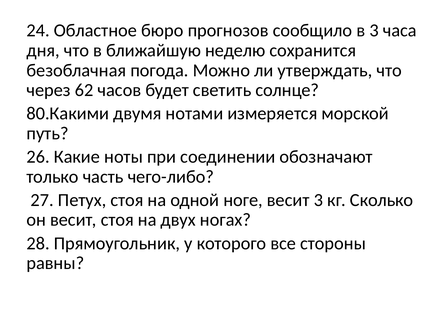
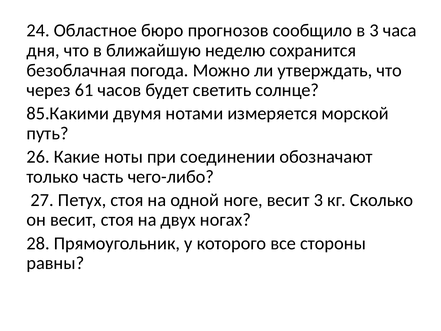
62: 62 -> 61 (84, 90)
80.Какими: 80.Какими -> 85.Какими (68, 113)
